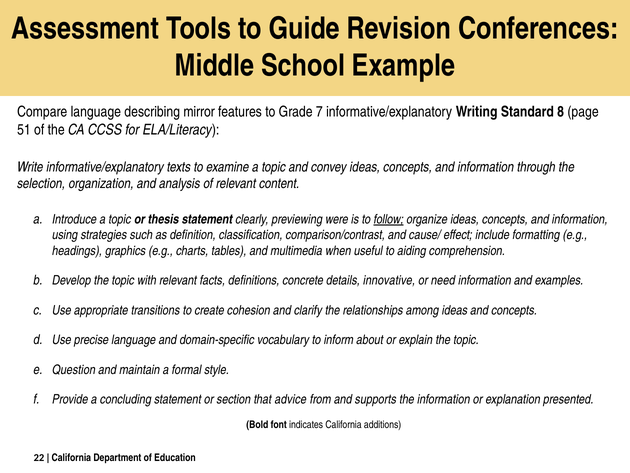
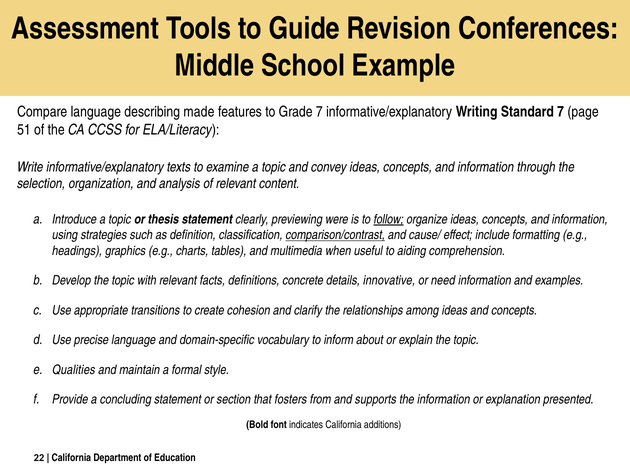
mirror: mirror -> made (199, 112)
Standard 8: 8 -> 7 (561, 112)
comparison/contrast underline: none -> present (335, 235)
Question: Question -> Qualities (74, 370)
advice: advice -> fosters (291, 399)
